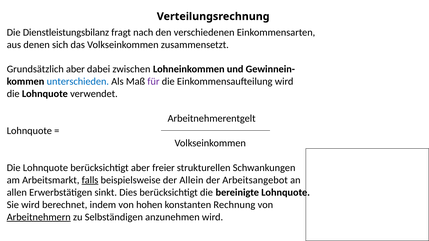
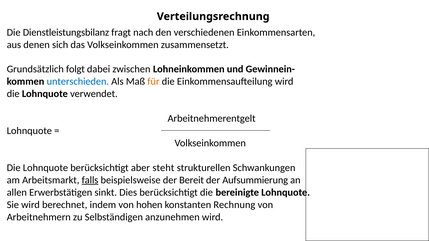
Grundsätzlich aber: aber -> folgt (75, 69)
für colour: purple -> orange (153, 82)
freier: freier -> steht (163, 168)
Allein: Allein -> Bereit (192, 180)
Arbeitsangebot: Arbeitsangebot -> Aufsummierung (255, 180)
Arbeitnehmern underline: present -> none (39, 217)
